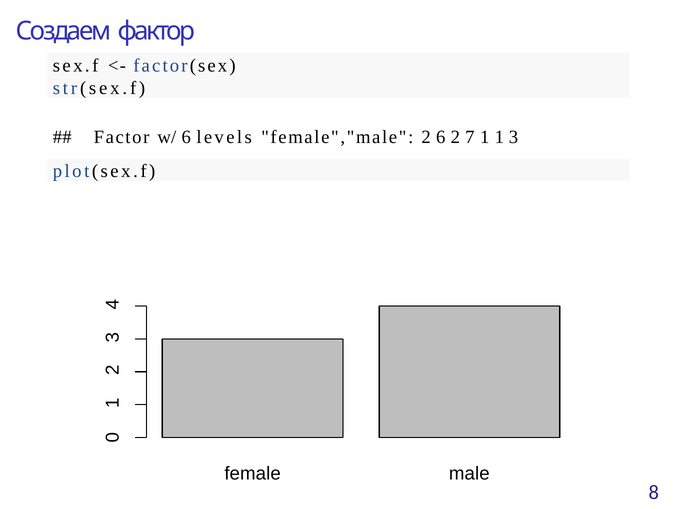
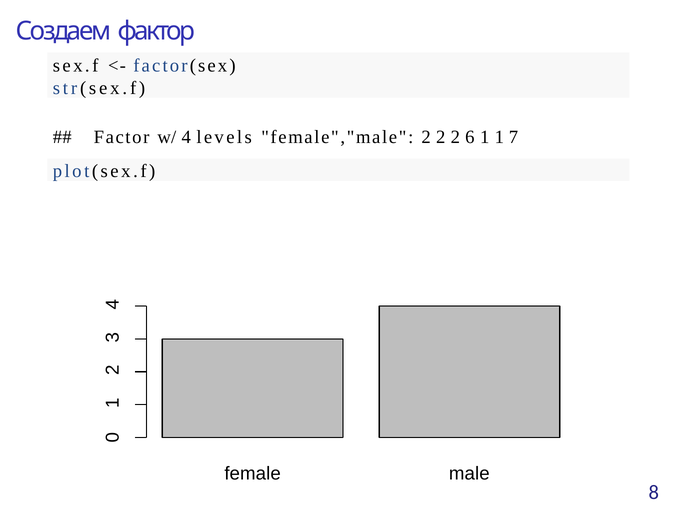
w/ 6: 6 -> 4 (186, 137)
female","male 2 6: 6 -> 2 (441, 137)
7: 7 -> 6 (470, 137)
1 3: 3 -> 7 (513, 137)
